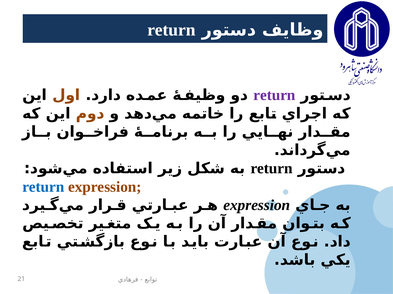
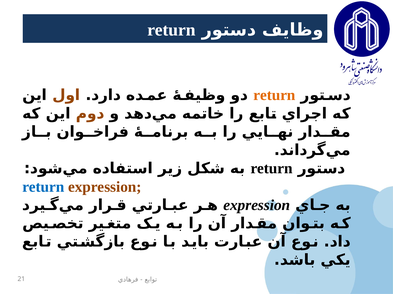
return colour: purple -> orange (274, 95)
